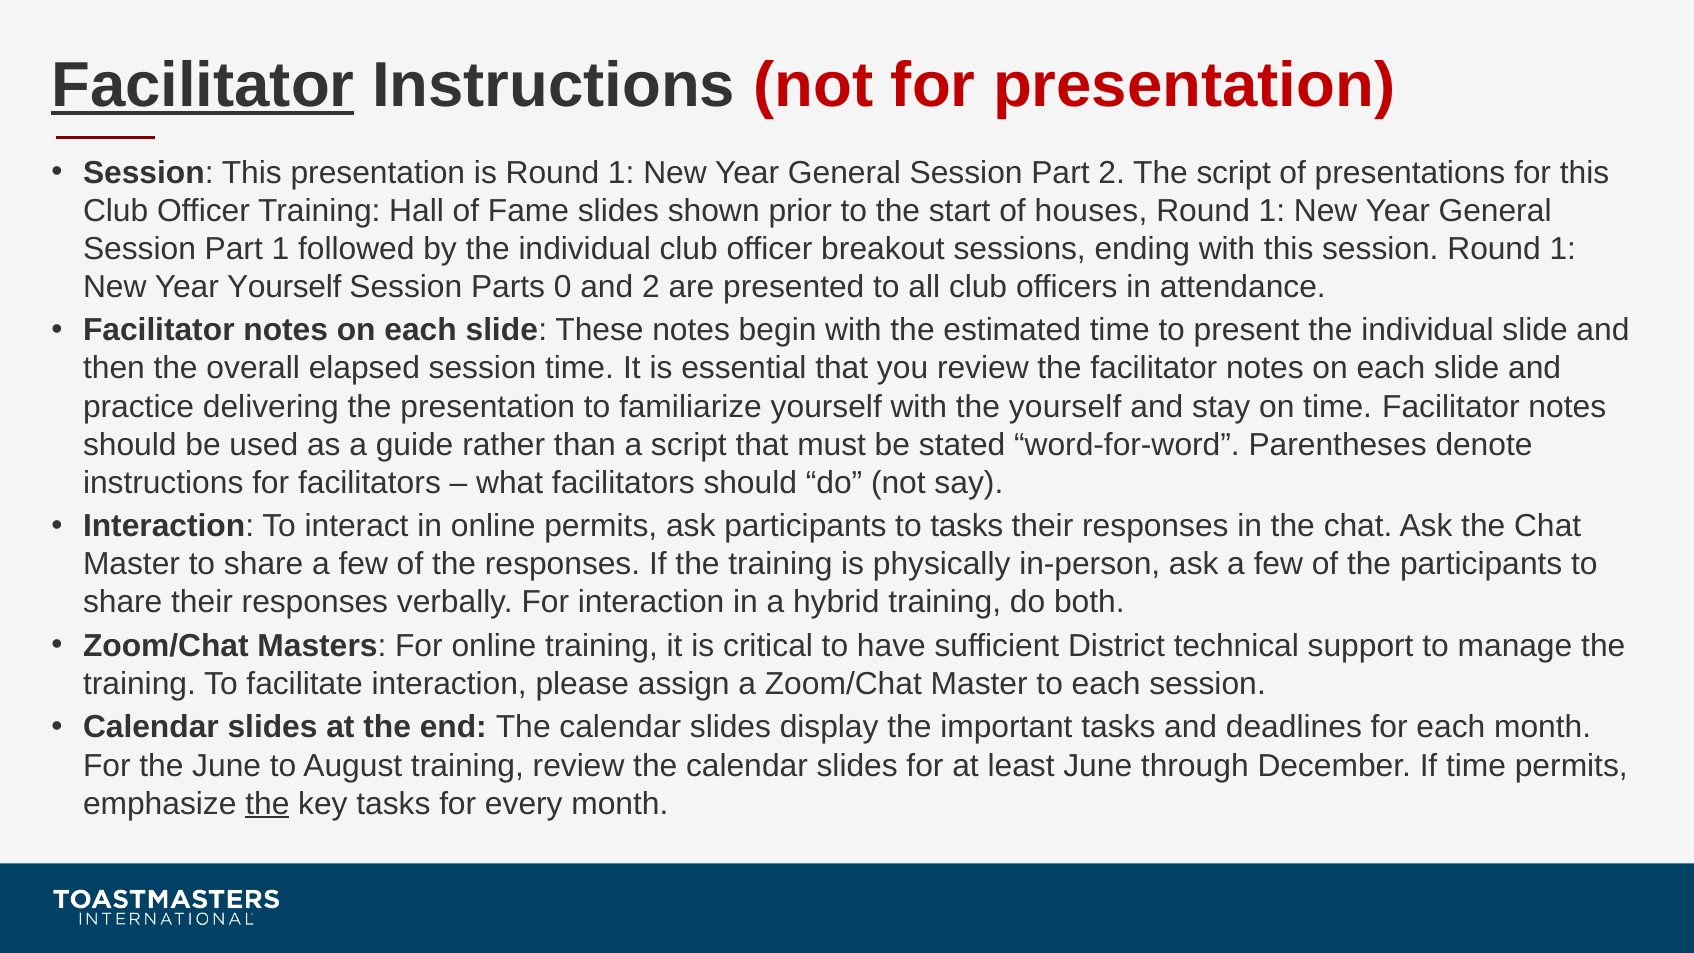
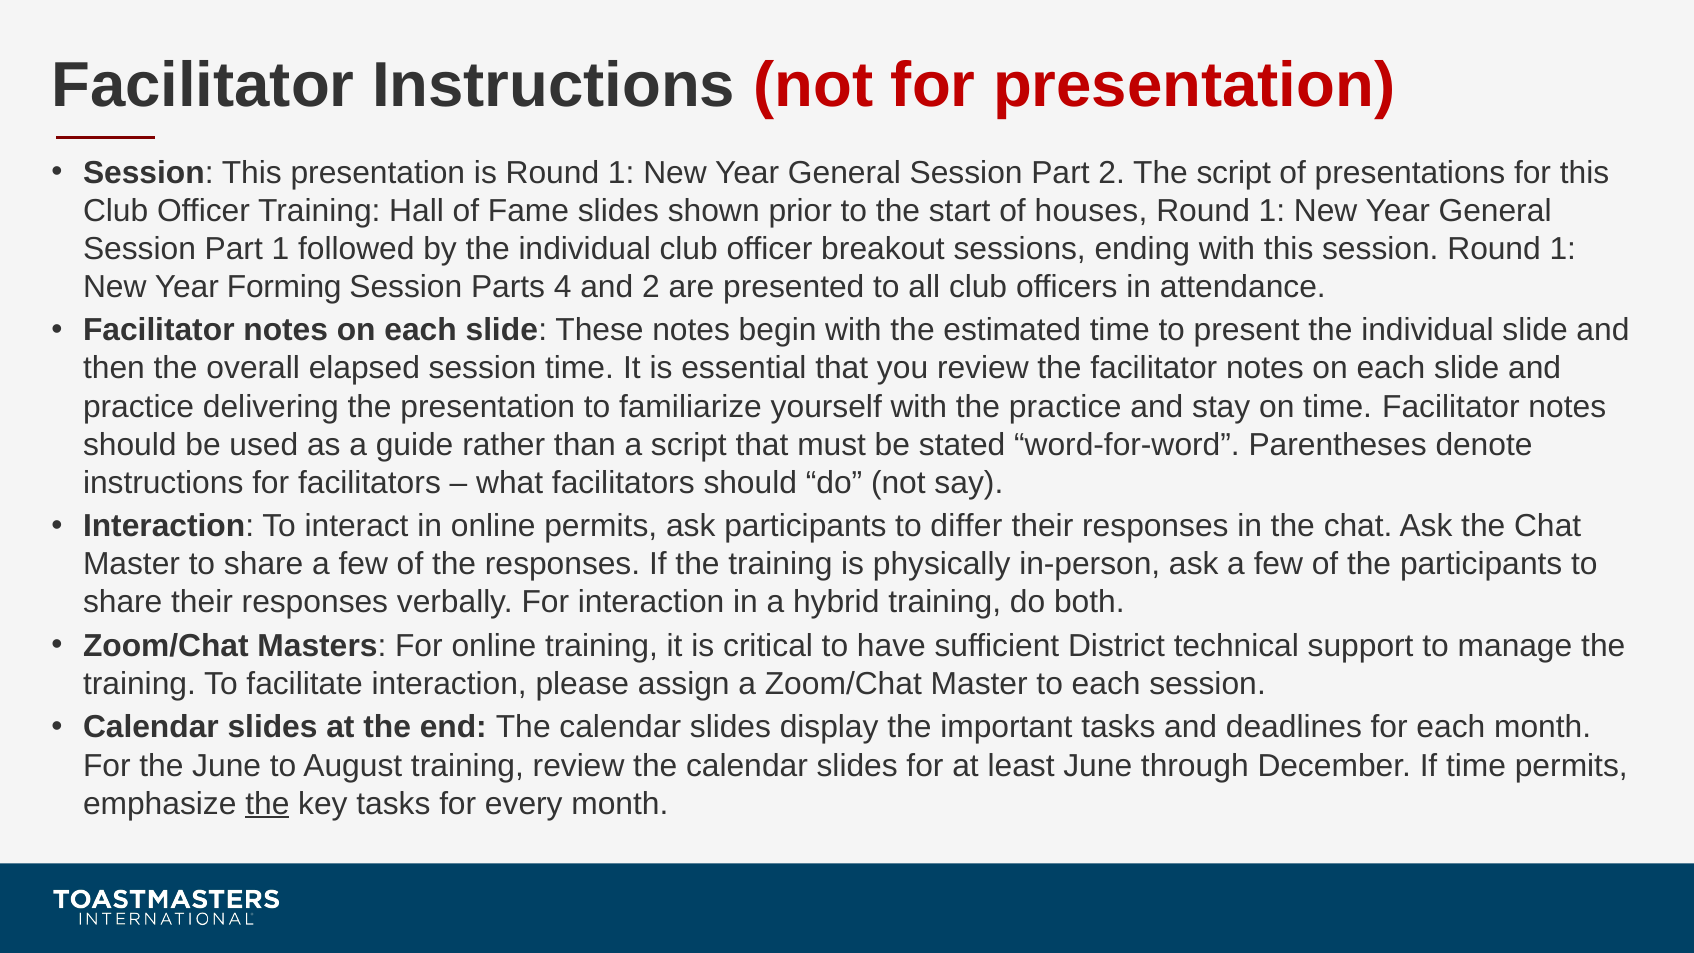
Facilitator underline: present -> none (203, 86)
Year Yourself: Yourself -> Forming (284, 287)
0: 0 -> 4 (563, 287)
the yourself: yourself -> practice (1065, 407)
to tasks: tasks -> differ (966, 526)
